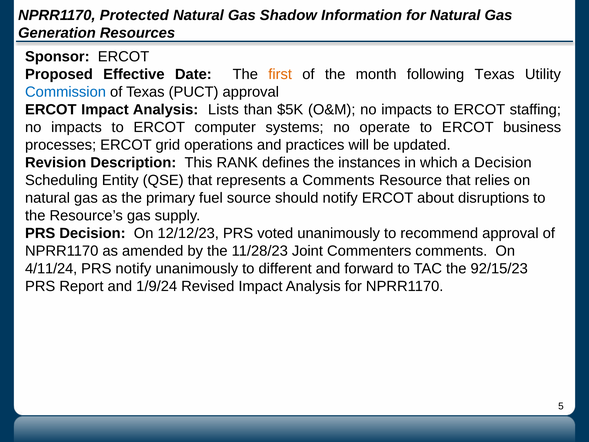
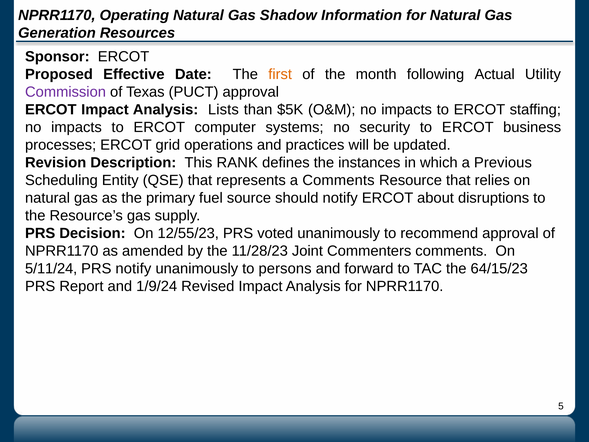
Protected: Protected -> Operating (134, 15)
following Texas: Texas -> Actual (495, 74)
Commission colour: blue -> purple (65, 92)
operate: operate -> security (385, 127)
a Decision: Decision -> Previous (503, 162)
12/12/23: 12/12/23 -> 12/55/23 (188, 233)
4/11/24: 4/11/24 -> 5/11/24 (51, 268)
different: different -> persons (285, 268)
92/15/23: 92/15/23 -> 64/15/23 (499, 268)
